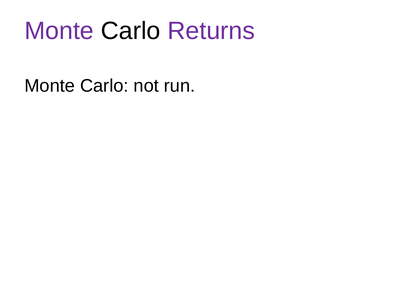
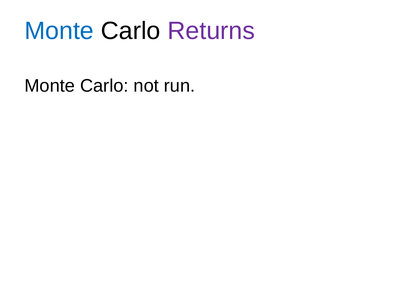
Monte colour: purple -> blue (59, 31)
